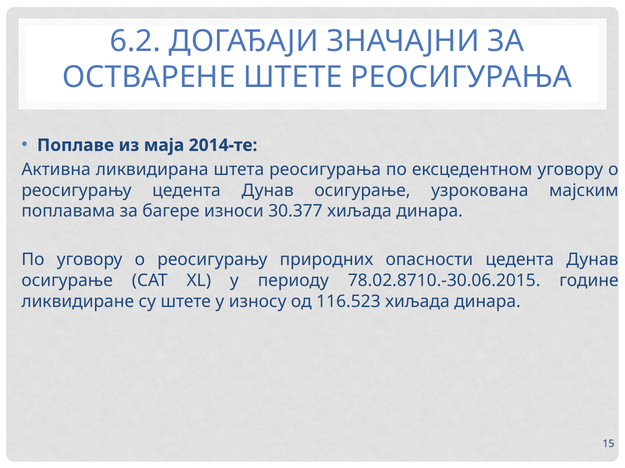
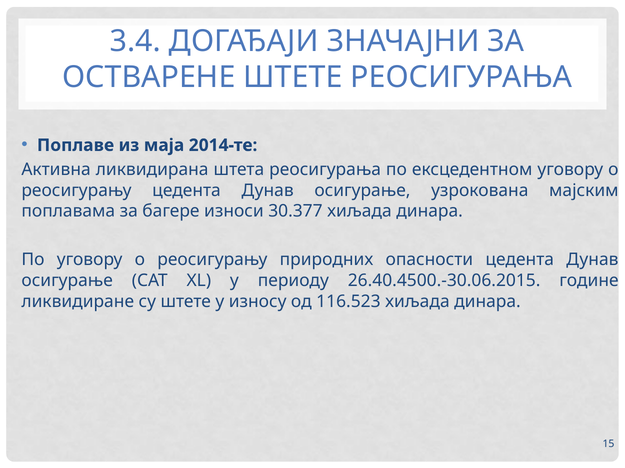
6.2: 6.2 -> 3.4 (135, 41)
78.02.8710.-30.06.2015: 78.02.8710.-30.06.2015 -> 26.40.4500.-30.06.2015 (444, 281)
